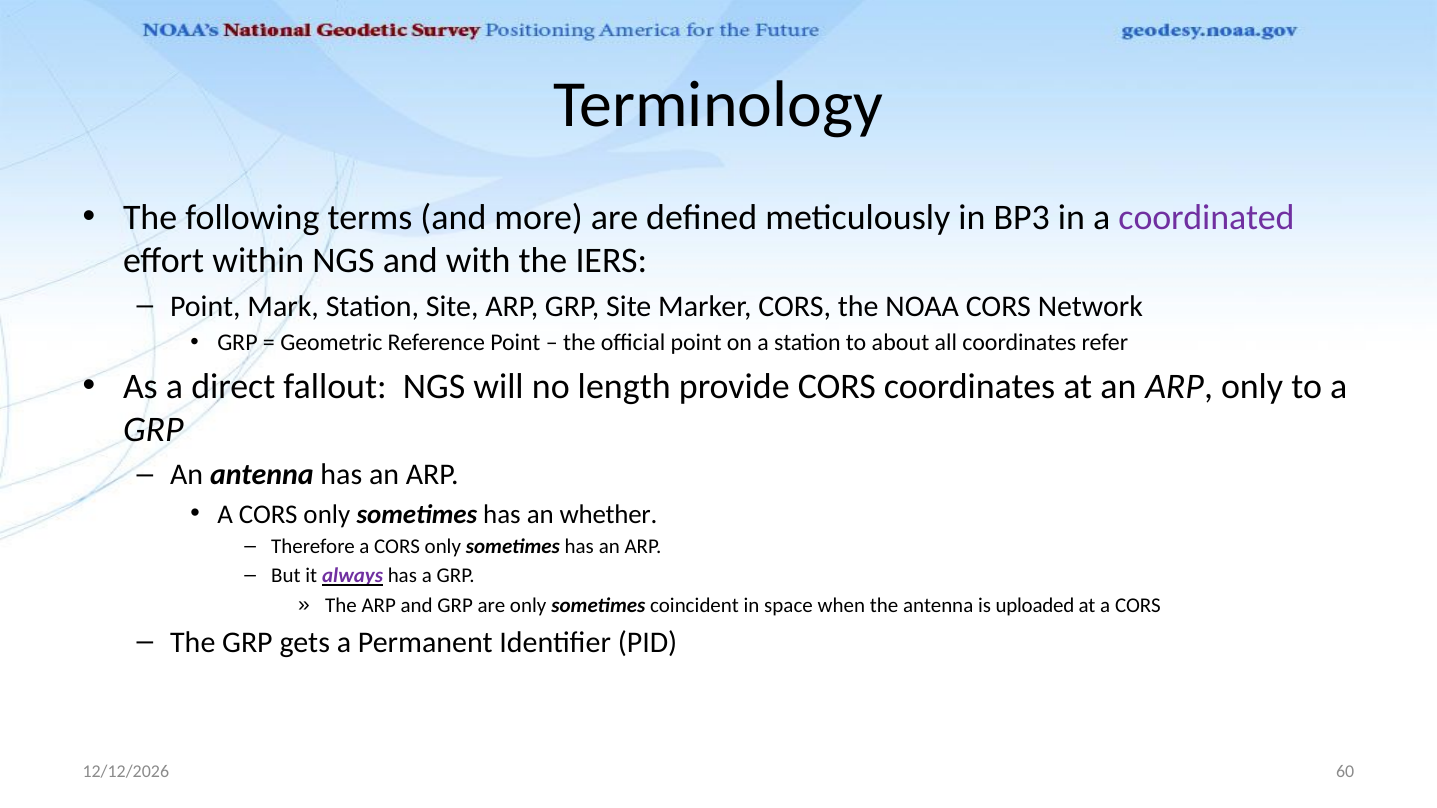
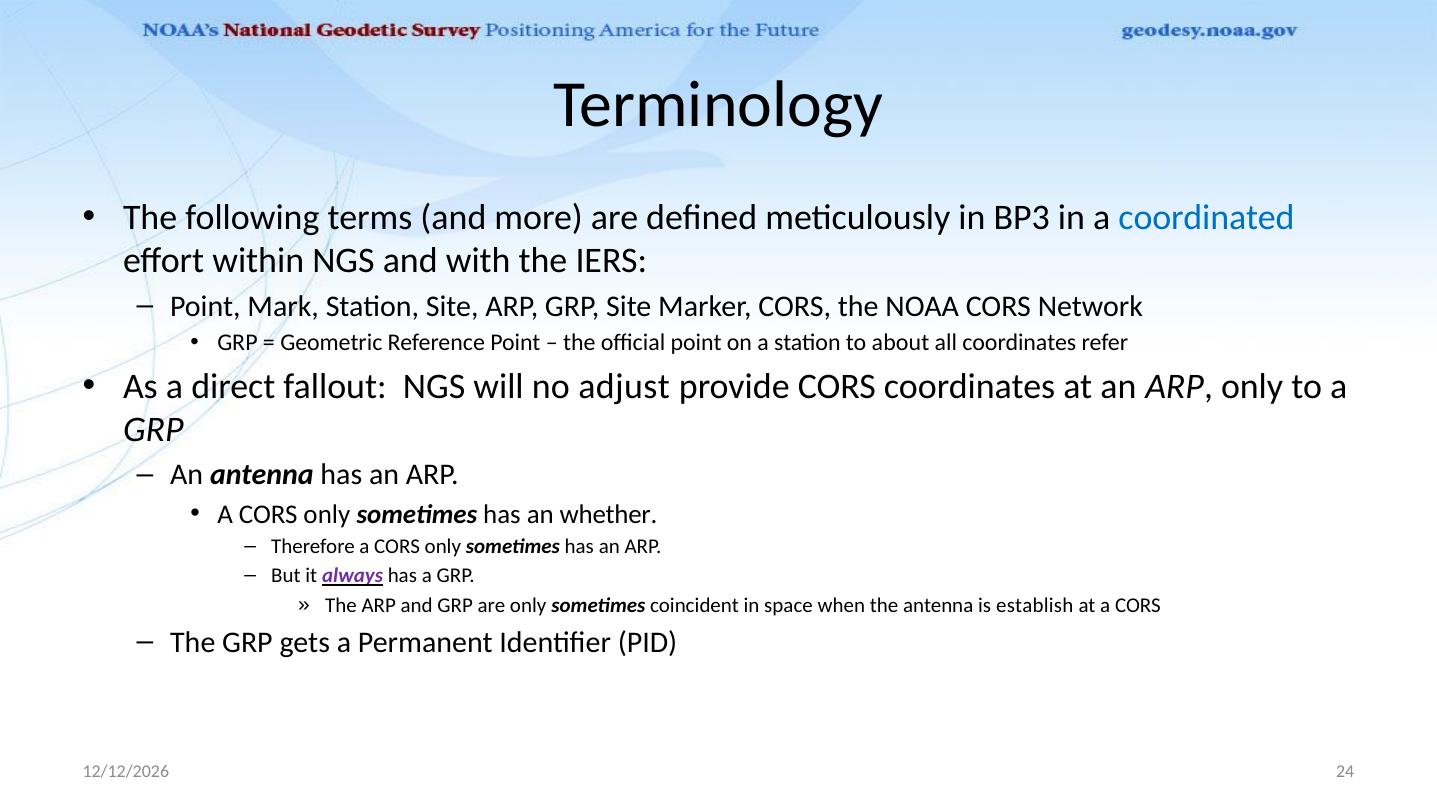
coordinated colour: purple -> blue (1207, 218)
length: length -> adjust (624, 387)
uploaded: uploaded -> establish (1035, 606)
60: 60 -> 24 (1345, 772)
